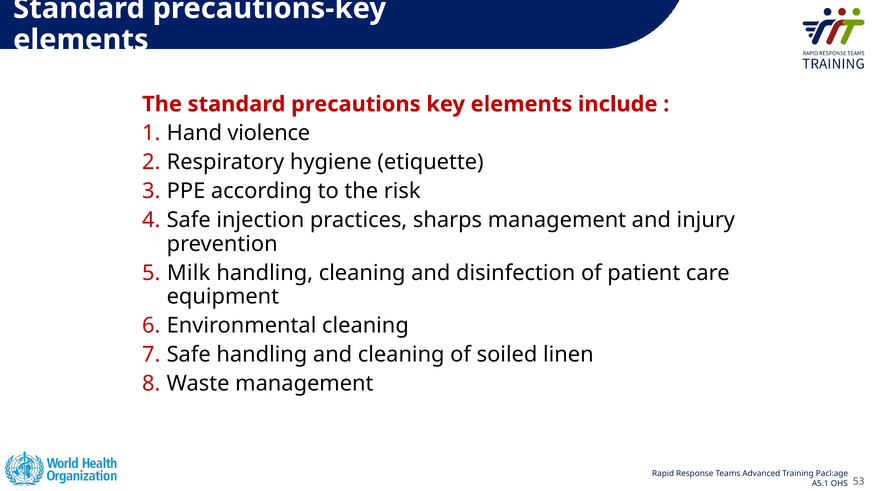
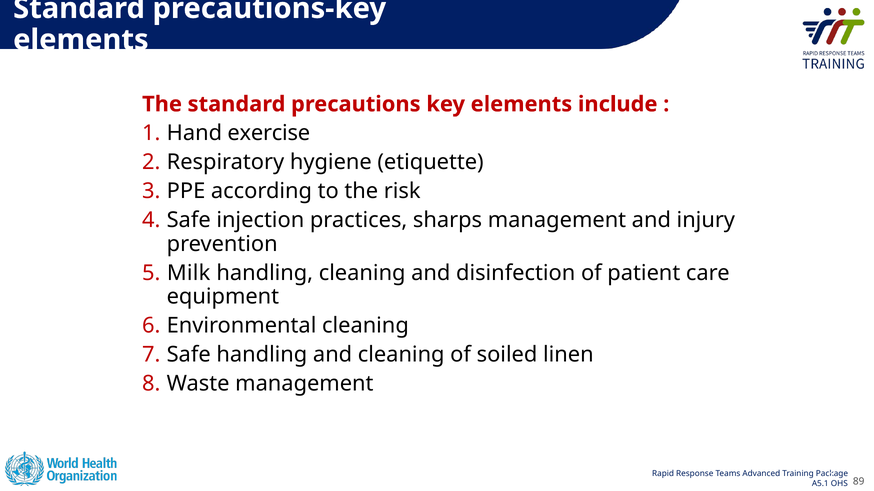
violence: violence -> exercise (269, 133)
53: 53 -> 89 (859, 482)
